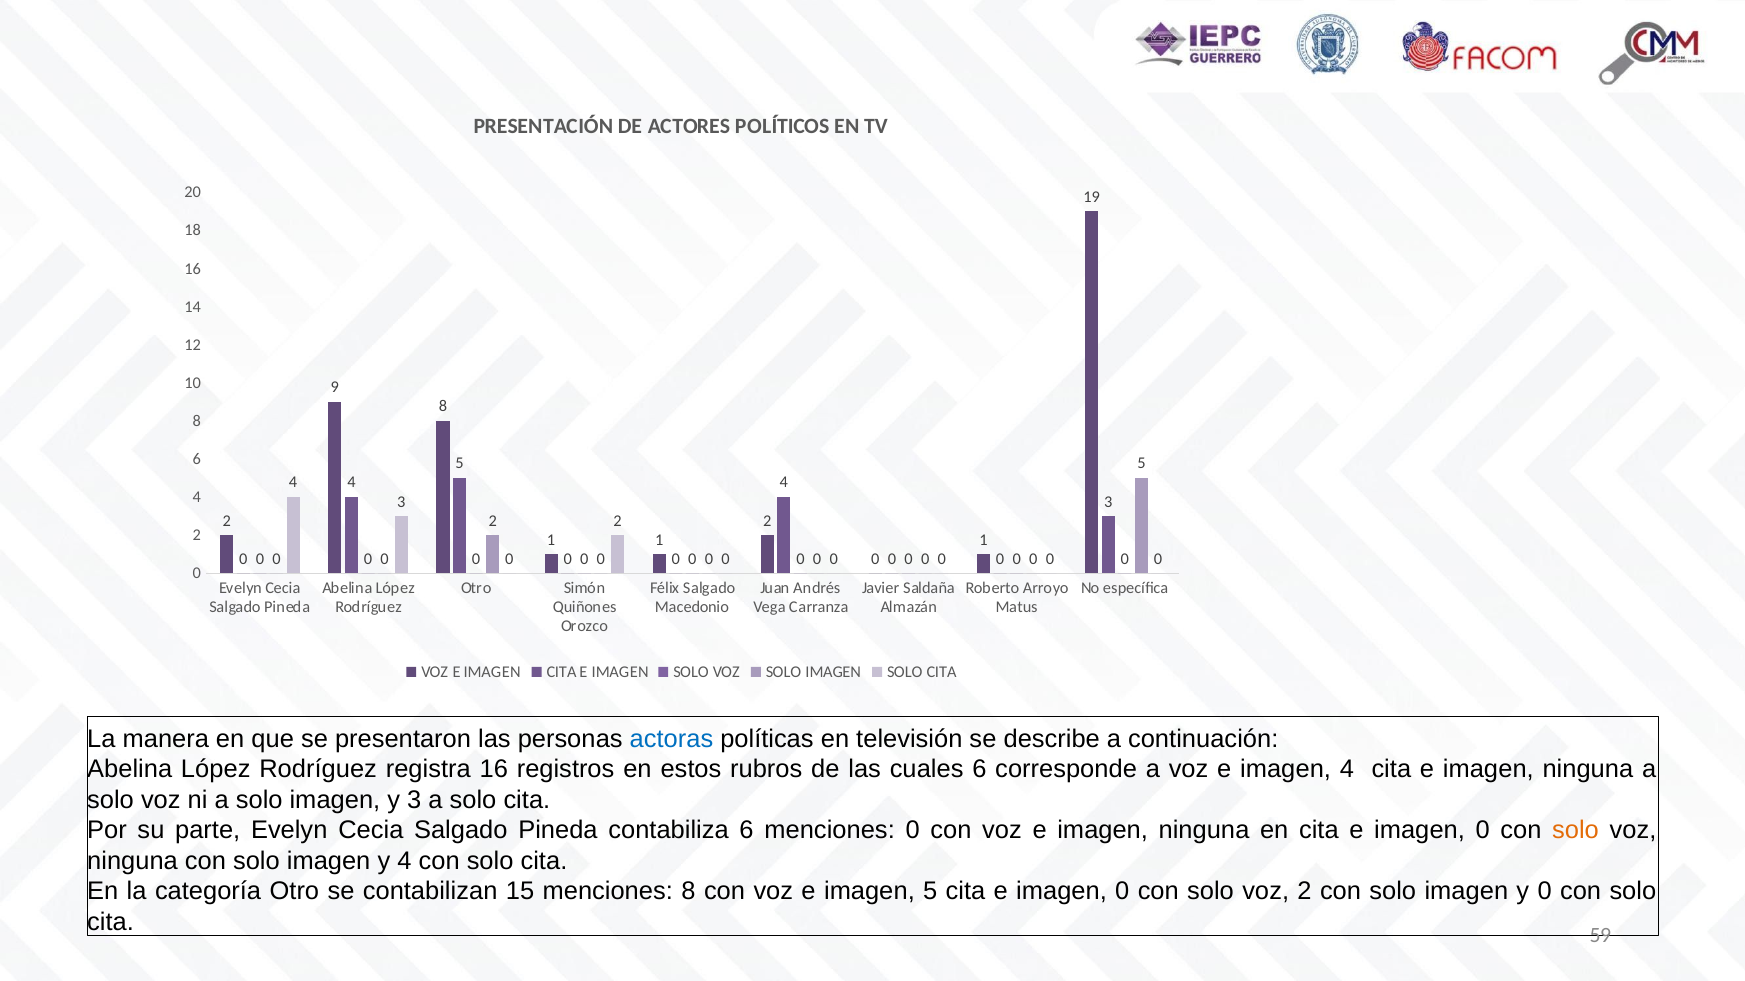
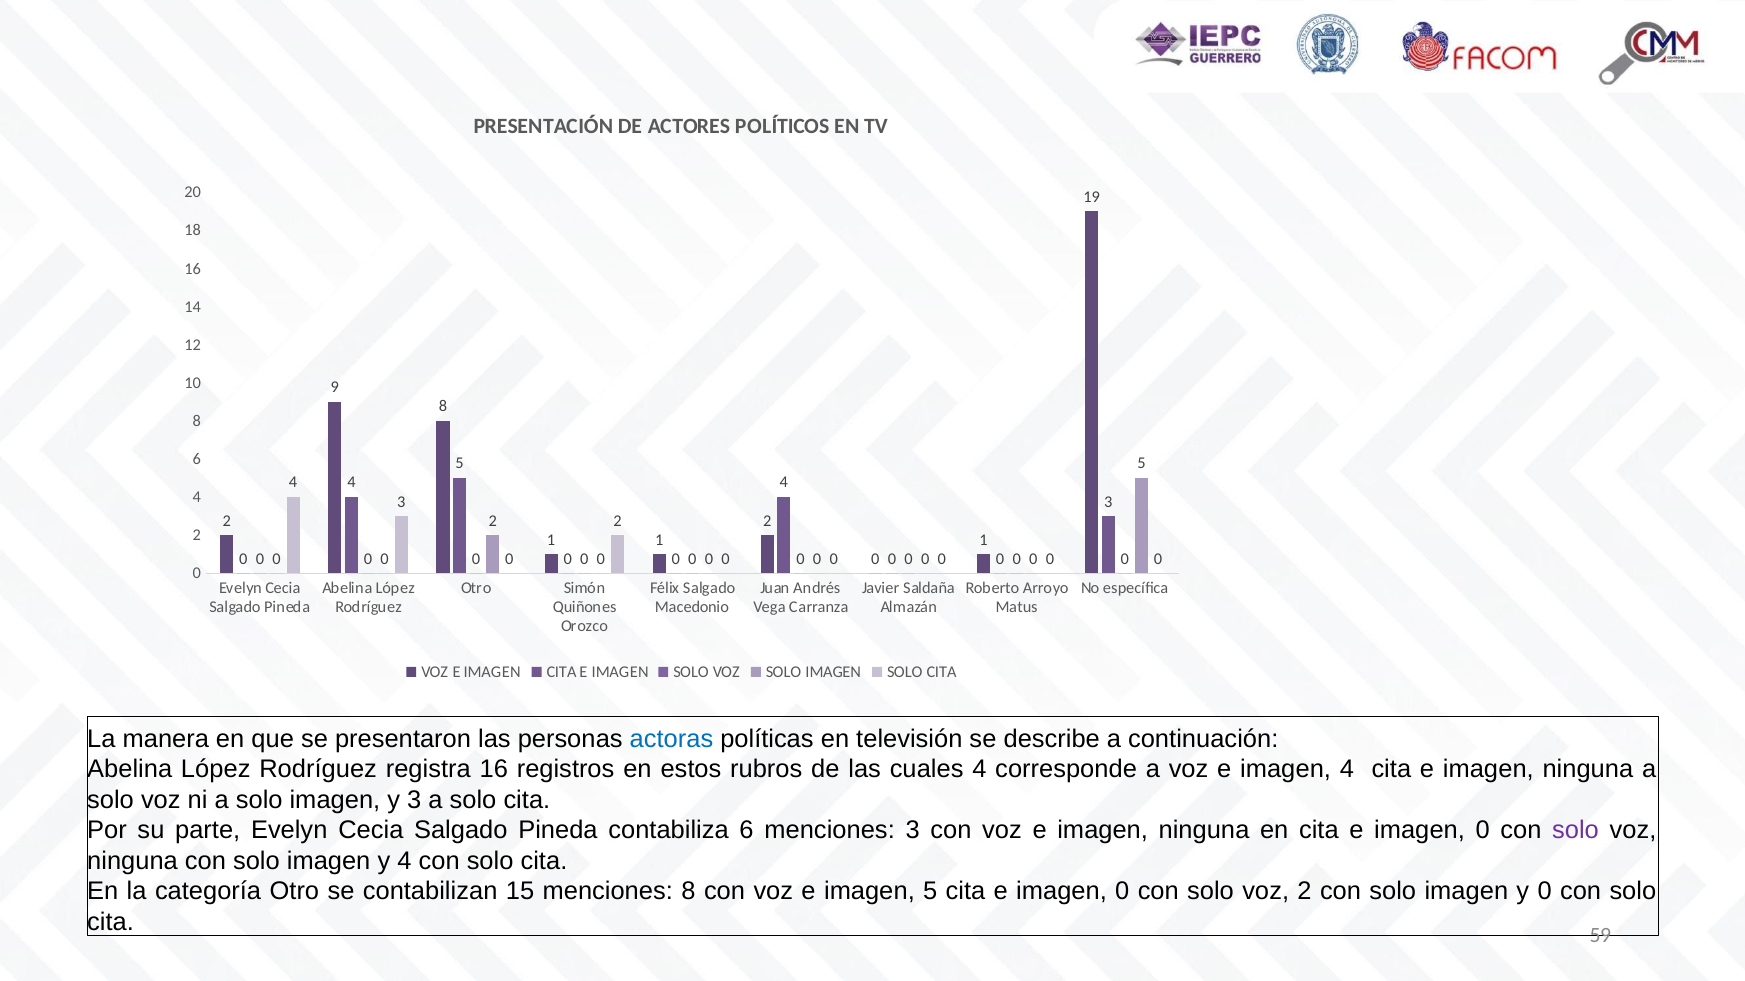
cuales 6: 6 -> 4 (979, 770)
menciones 0: 0 -> 3 (913, 831)
solo colour: orange -> purple (1575, 831)
